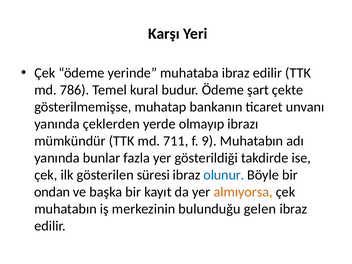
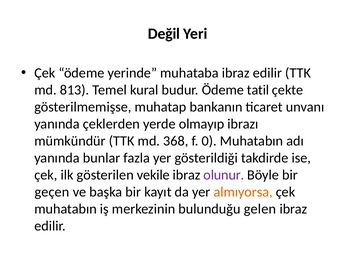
Karşı: Karşı -> Değil (164, 34)
786: 786 -> 813 (75, 90)
şart: şart -> tatil (258, 90)
711: 711 -> 368 (176, 141)
9: 9 -> 0 (209, 141)
süresi: süresi -> vekile (153, 175)
olunur colour: blue -> purple (224, 175)
ondan: ondan -> geçen (52, 192)
